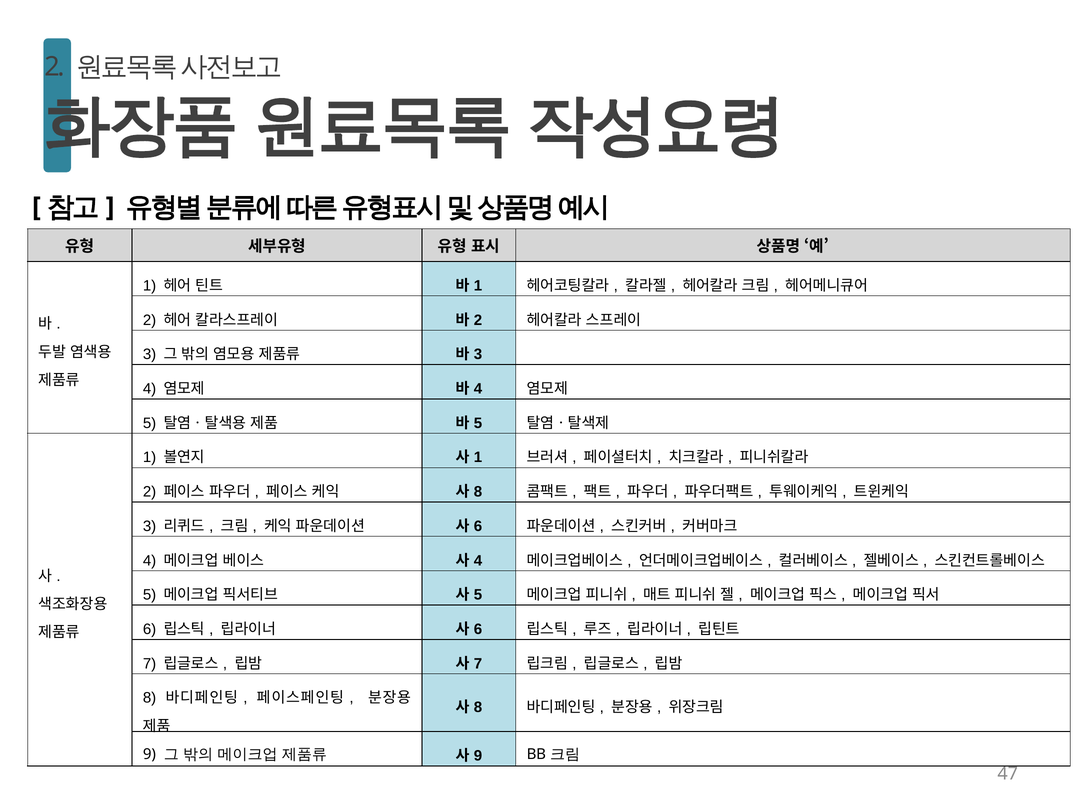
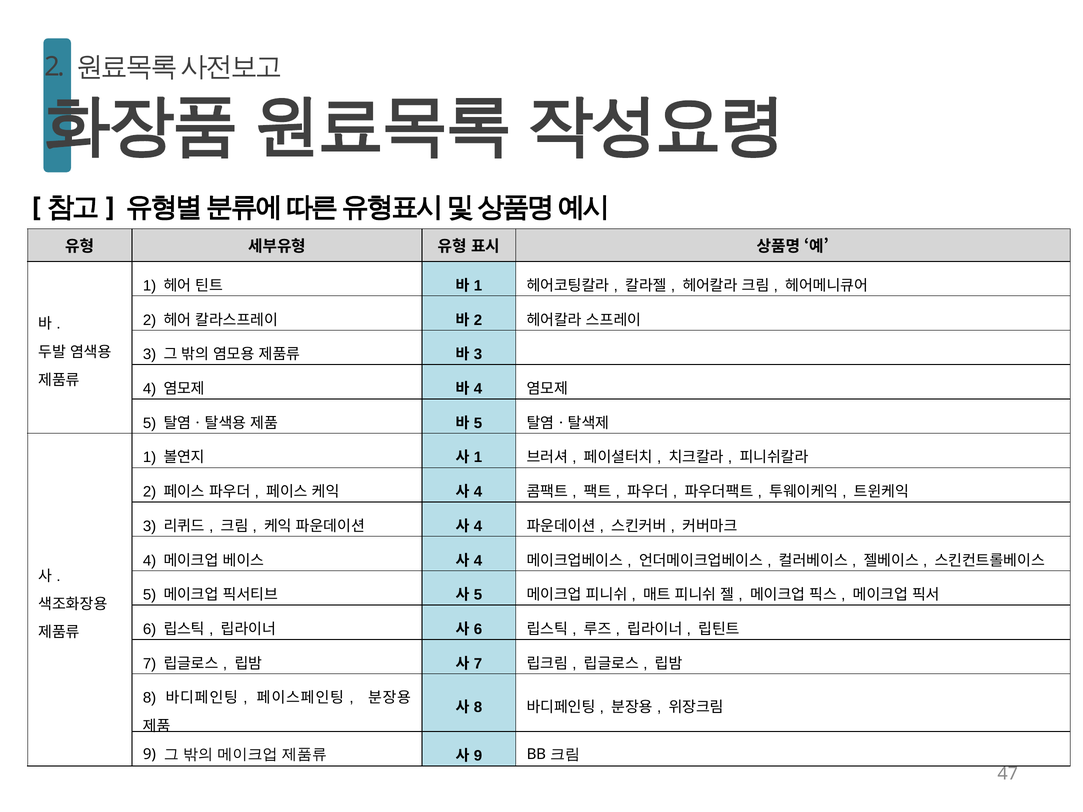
8: 8 -> 4 (478, 492)
6: 6 -> 4 (478, 526)
